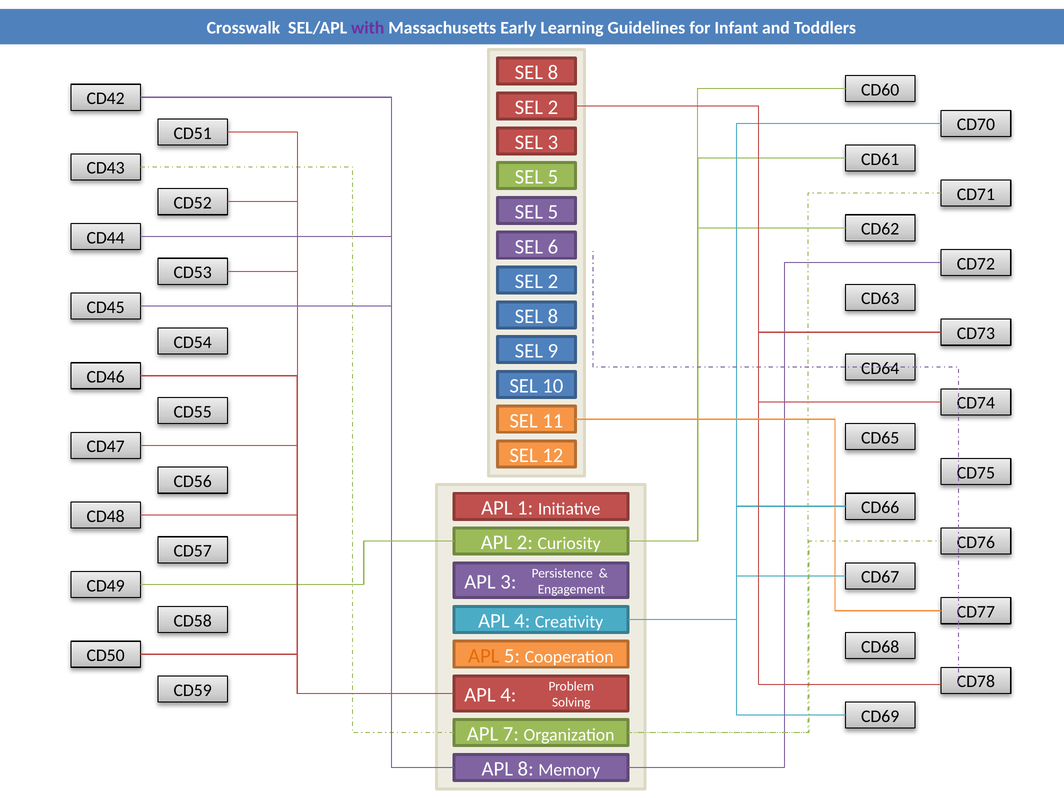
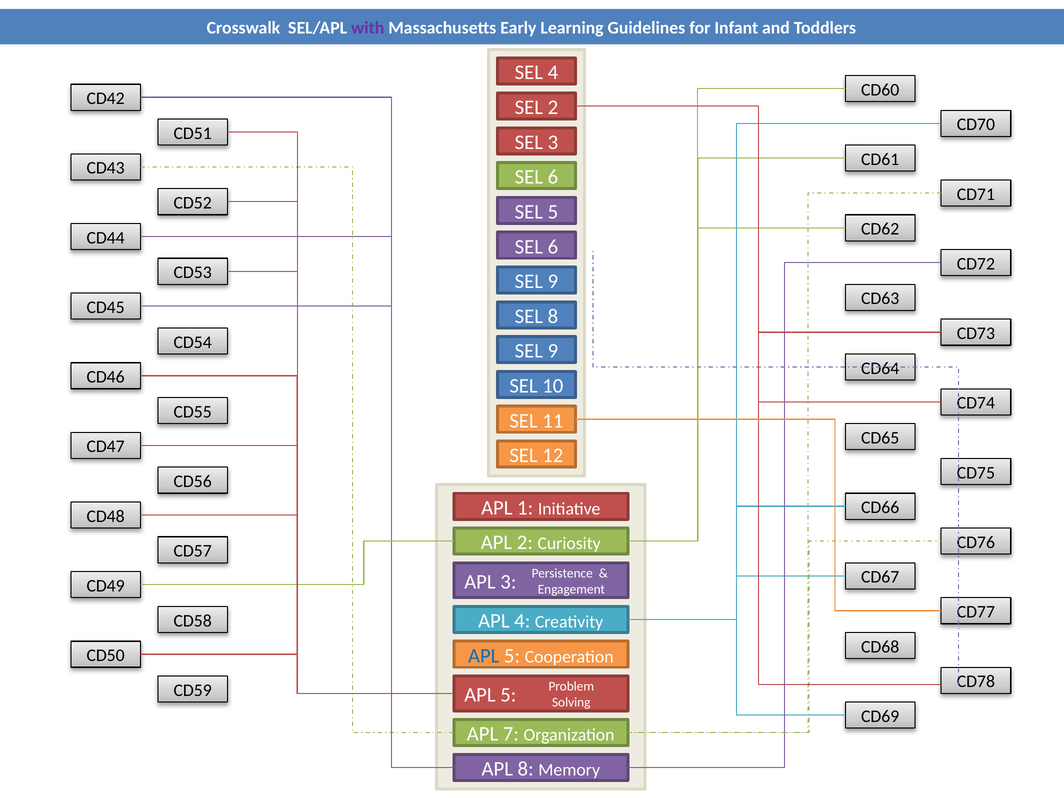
8: 8 -> 4 (553, 73)
5: 5 -> 6 (553, 177)
2: 2 -> 9 (553, 281)
APL colour: orange -> blue (484, 656)
4: 4 -> 5 (508, 695)
